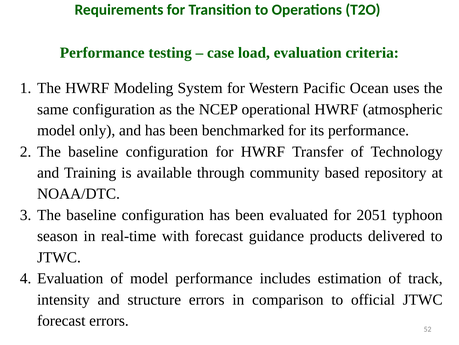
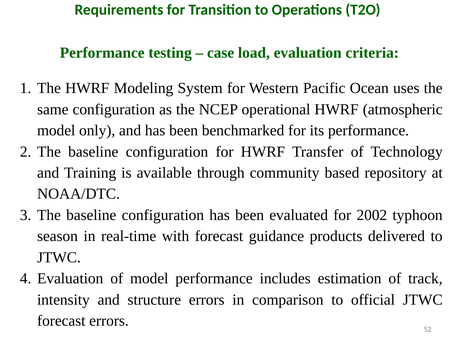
2051: 2051 -> 2002 (372, 215)
